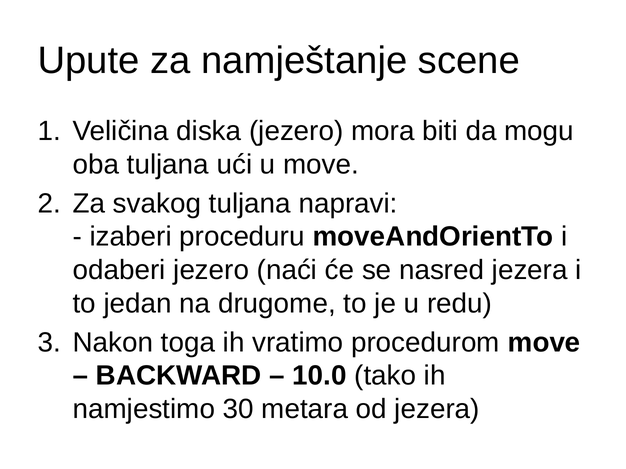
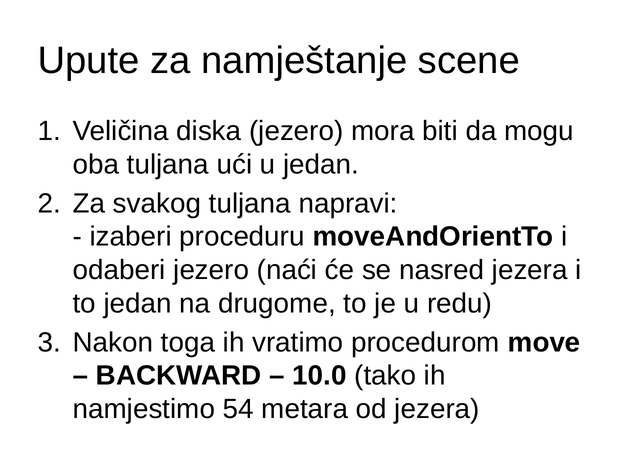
u move: move -> jedan (321, 165)
30: 30 -> 54 (238, 410)
